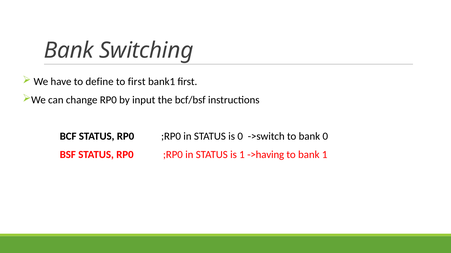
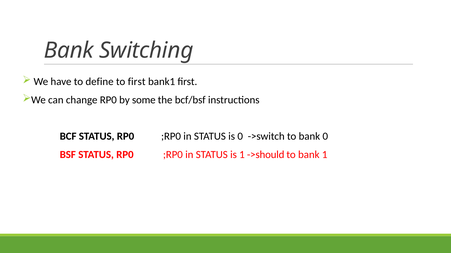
input: input -> some (144, 100)
->having: ->having -> ->should (266, 155)
